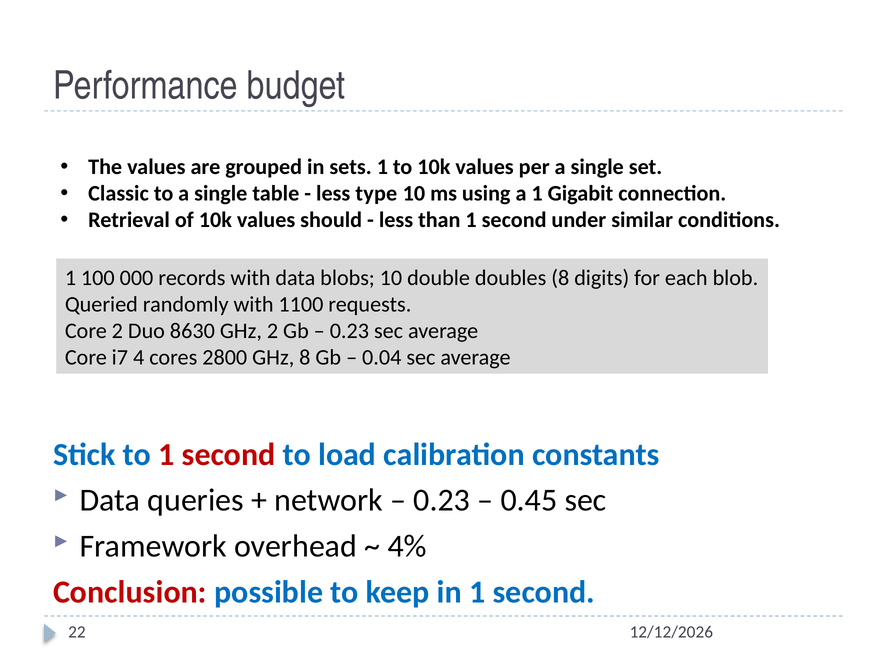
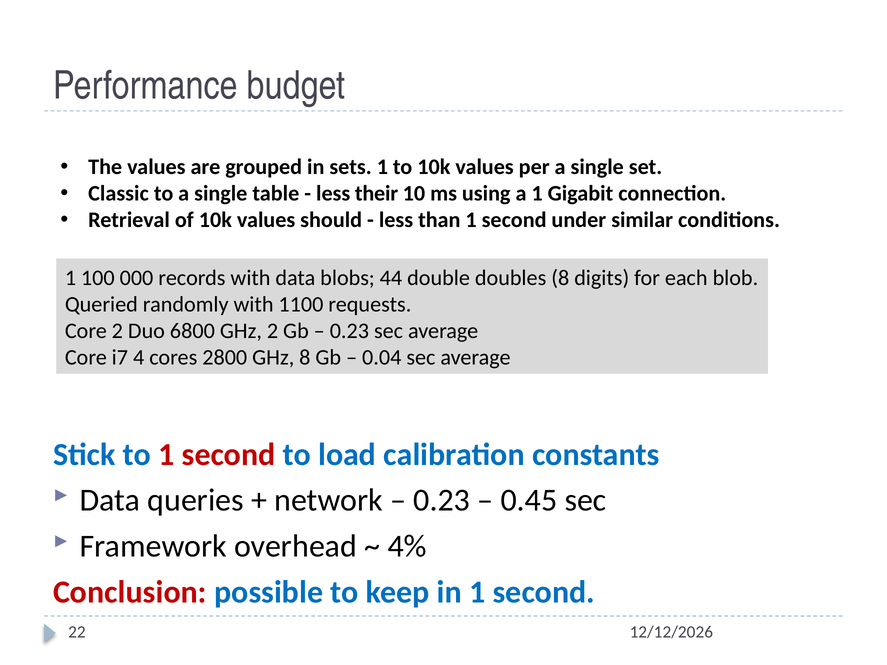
type: type -> their (377, 194)
blobs 10: 10 -> 44 (391, 278)
8630: 8630 -> 6800 (192, 331)
